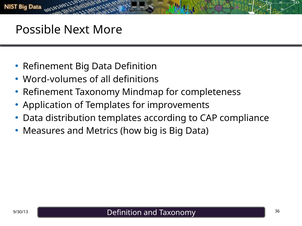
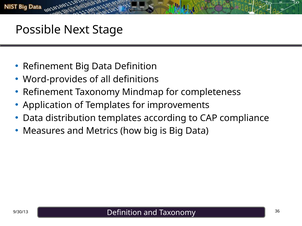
More: More -> Stage (108, 30)
Word-volumes: Word-volumes -> Word-provides (55, 79)
